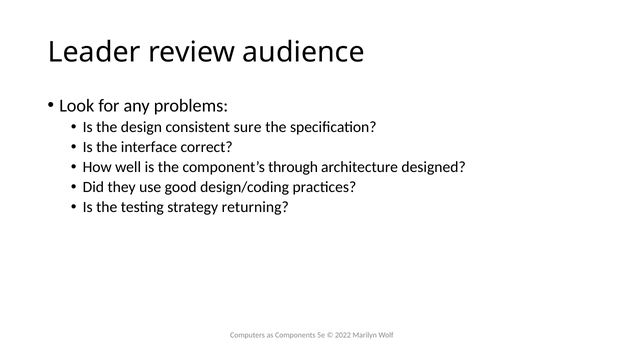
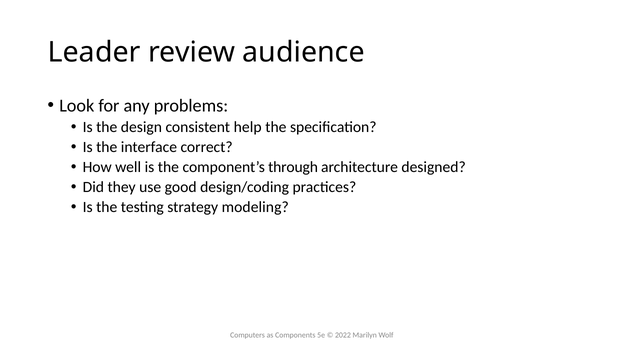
sure: sure -> help (248, 127)
returning: returning -> modeling (255, 207)
